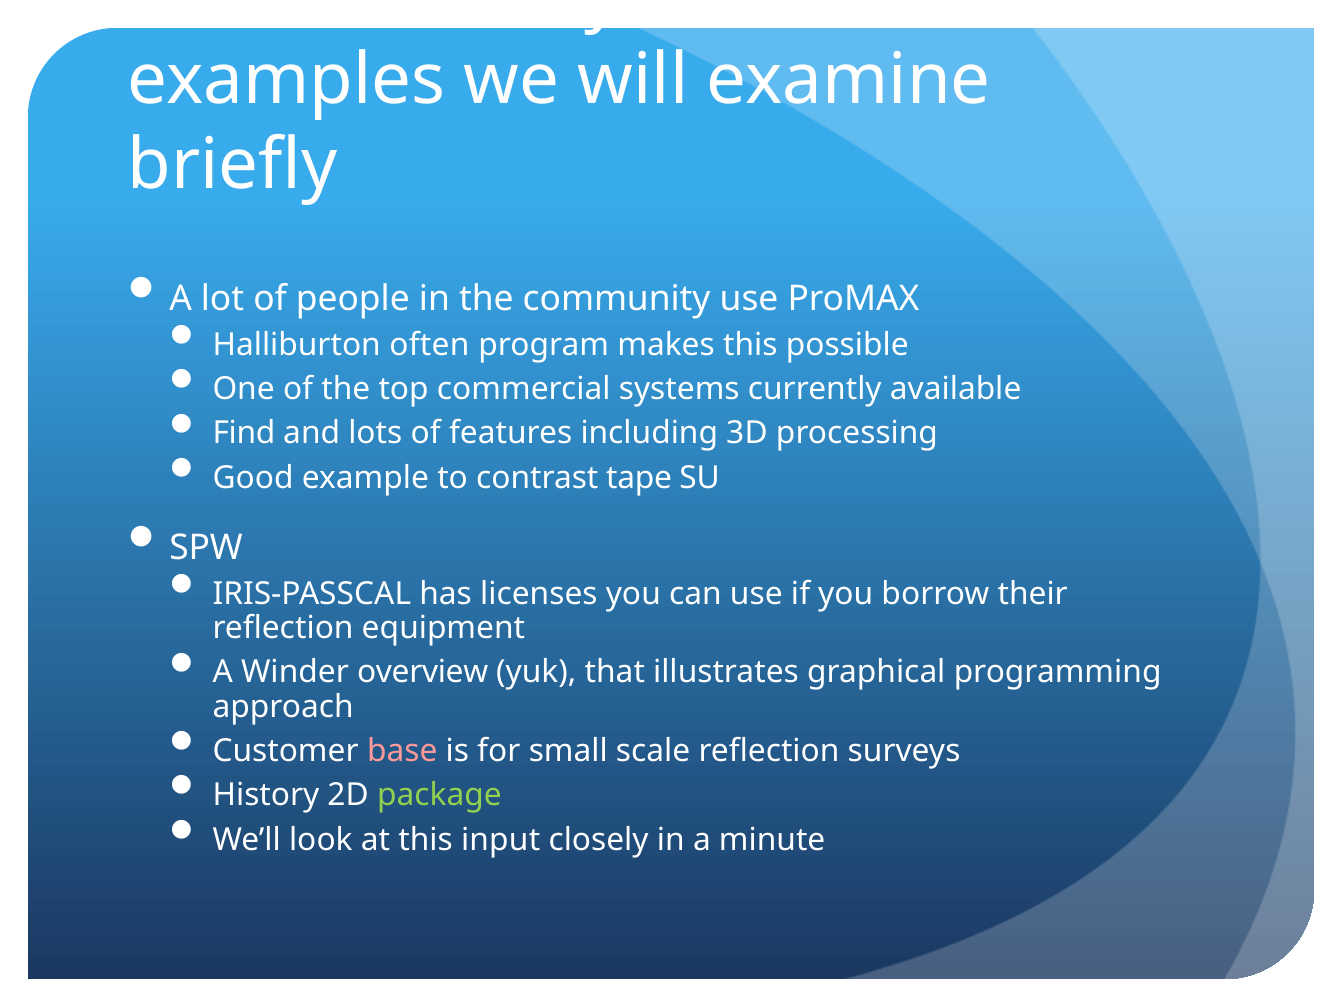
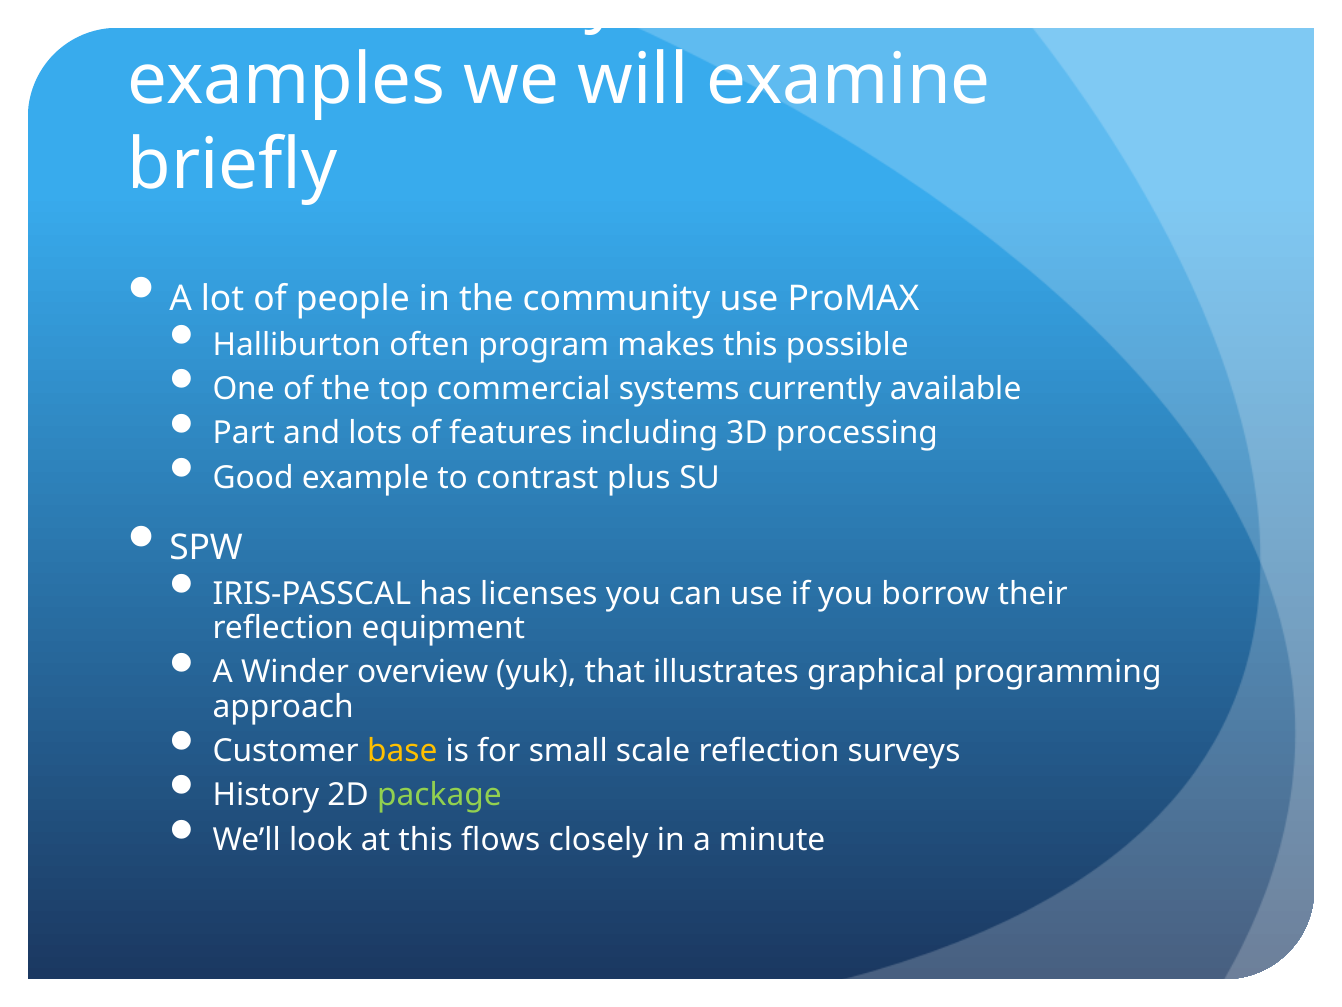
Find: Find -> Part (244, 433)
tape: tape -> plus (639, 477)
base colour: pink -> yellow (402, 751)
input: input -> flows (501, 839)
